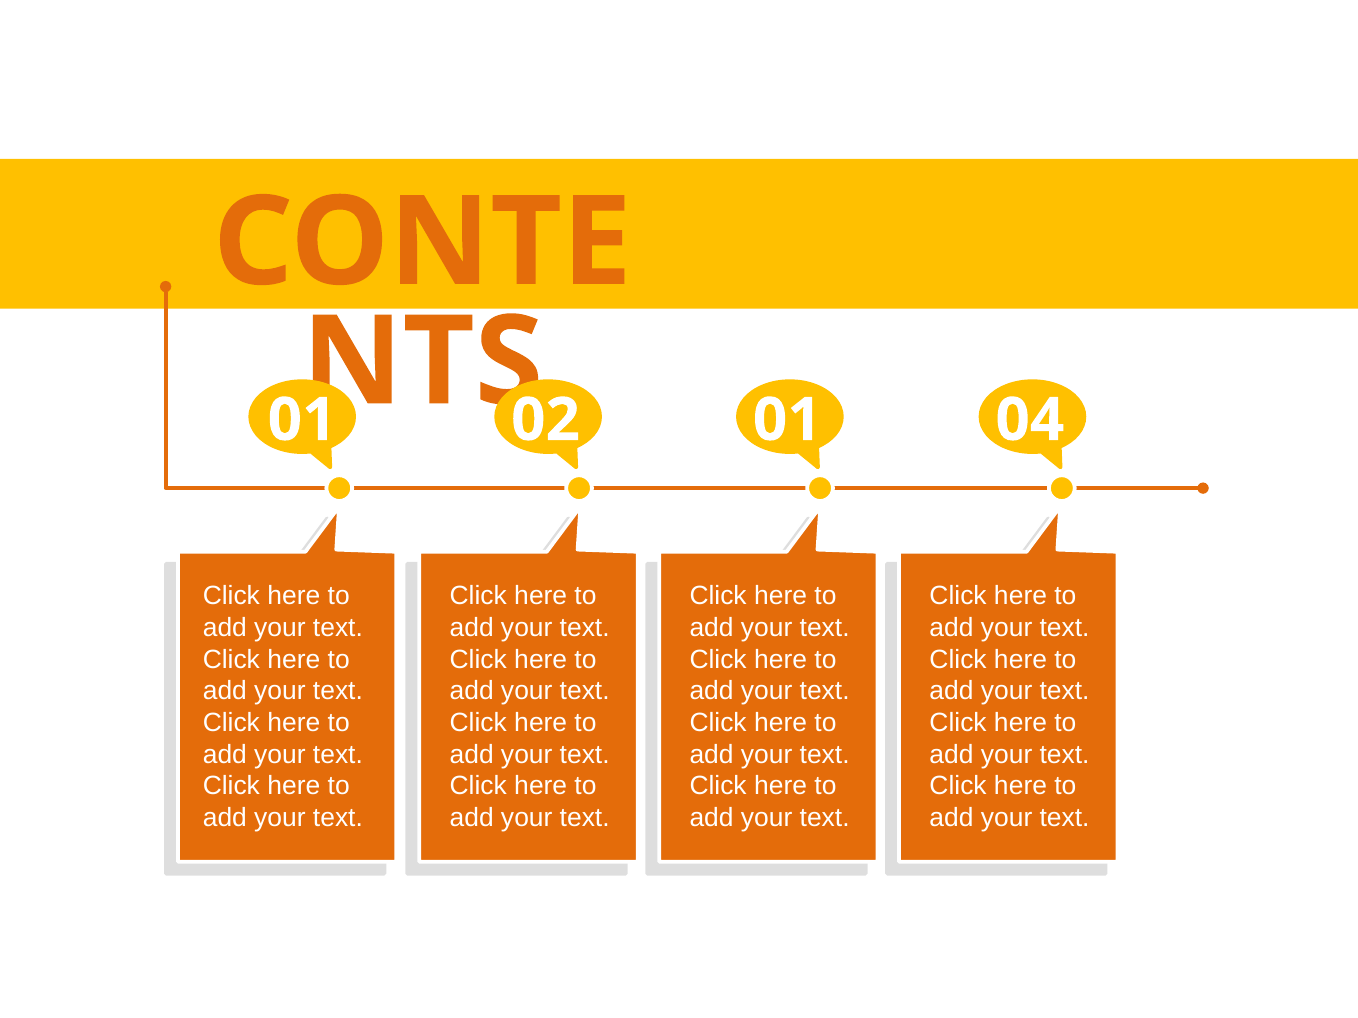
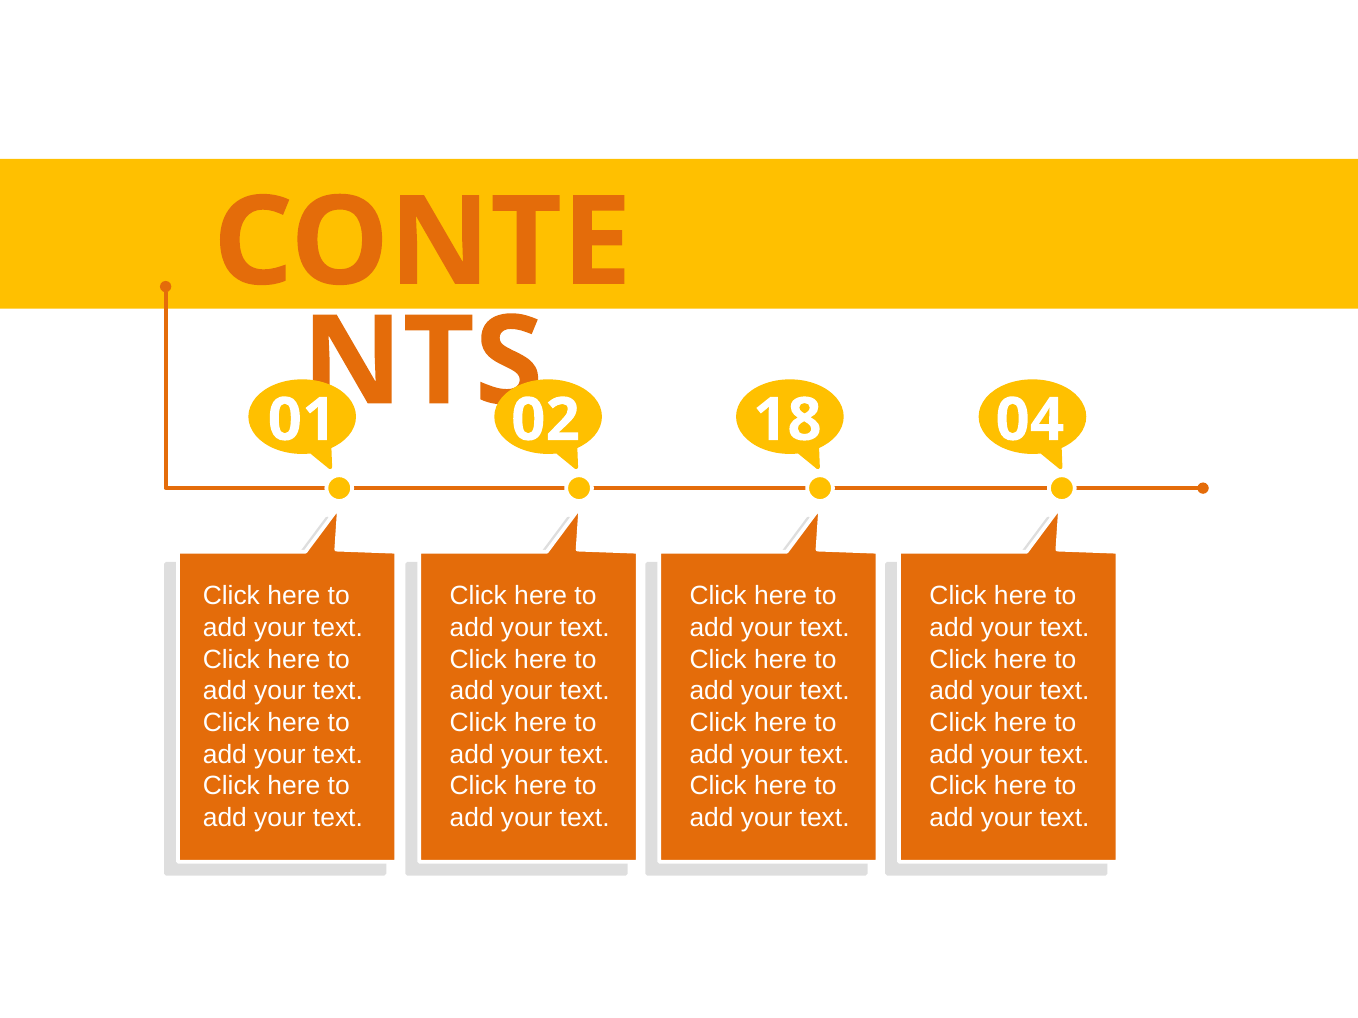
01: 01 -> 18 (787, 420)
